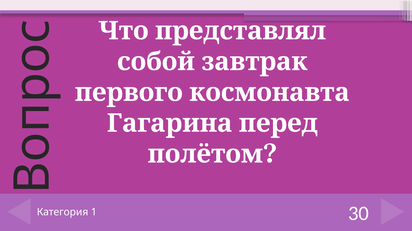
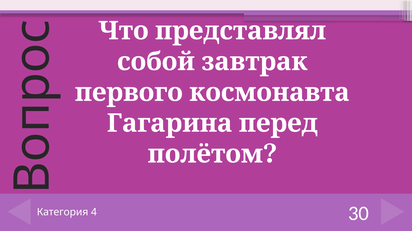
1: 1 -> 4 (94, 213)
